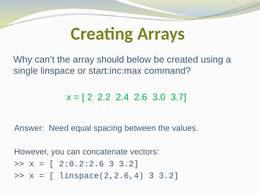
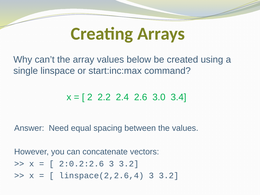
array should: should -> values (110, 60)
3.7: 3.7 -> 3.4 (178, 97)
